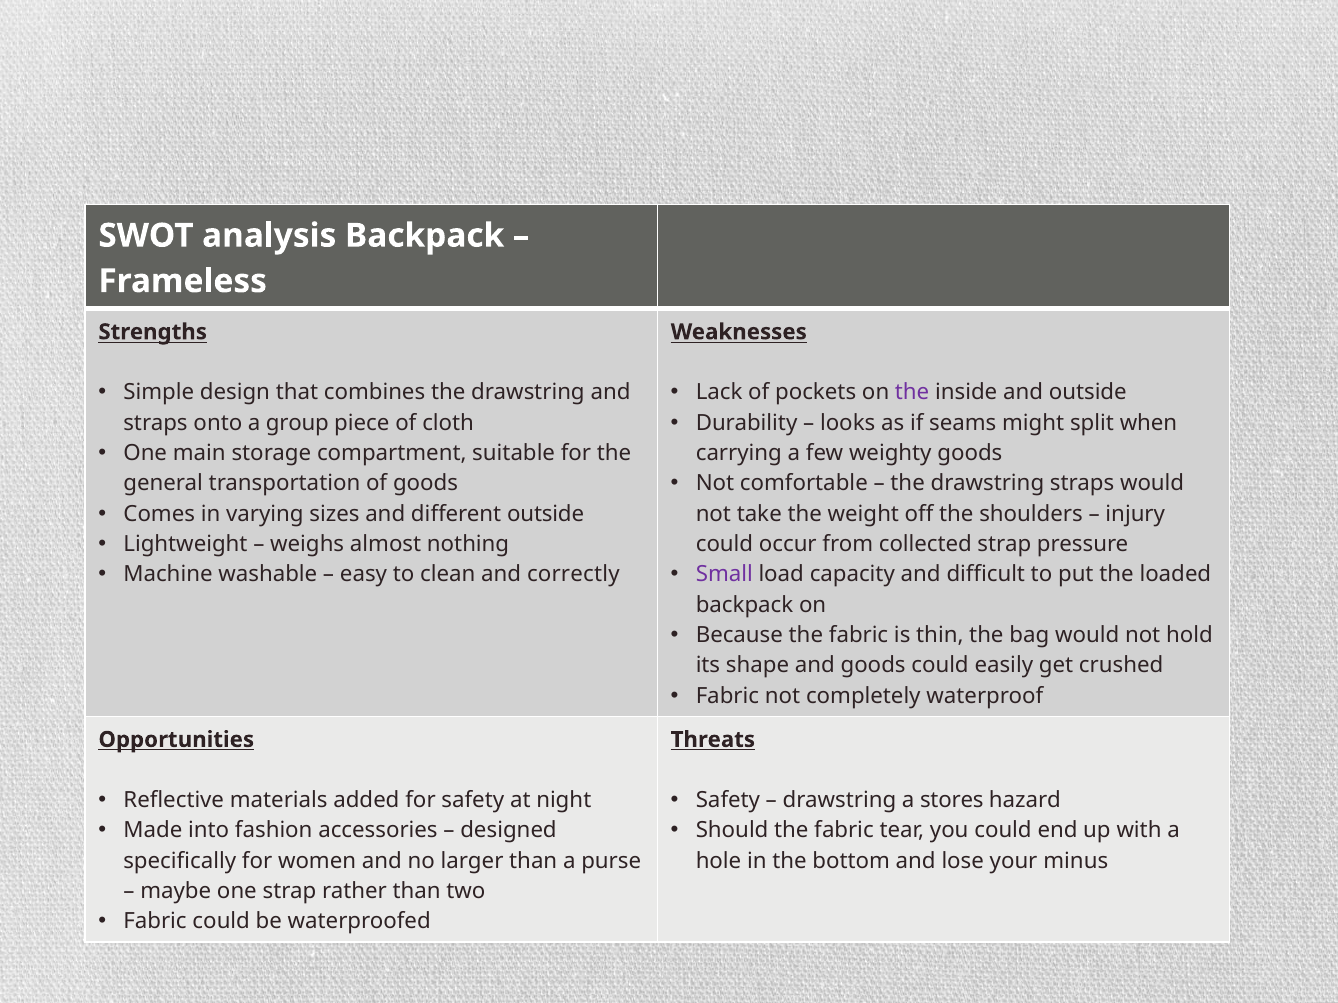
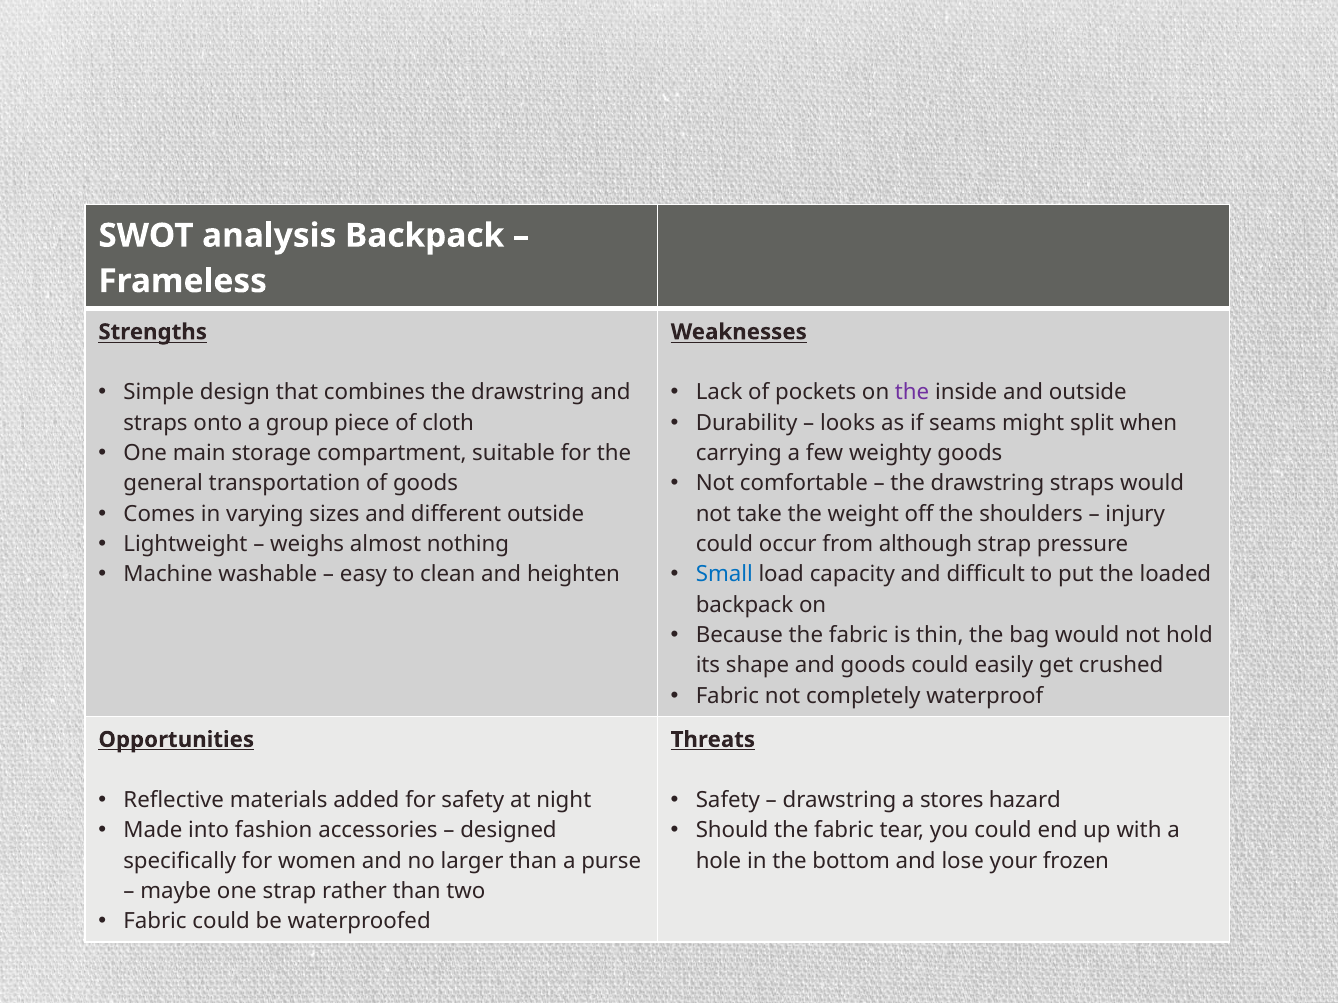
collected: collected -> although (925, 544)
correctly: correctly -> heighten (573, 575)
Small colour: purple -> blue (724, 575)
minus: minus -> frozen (1076, 861)
